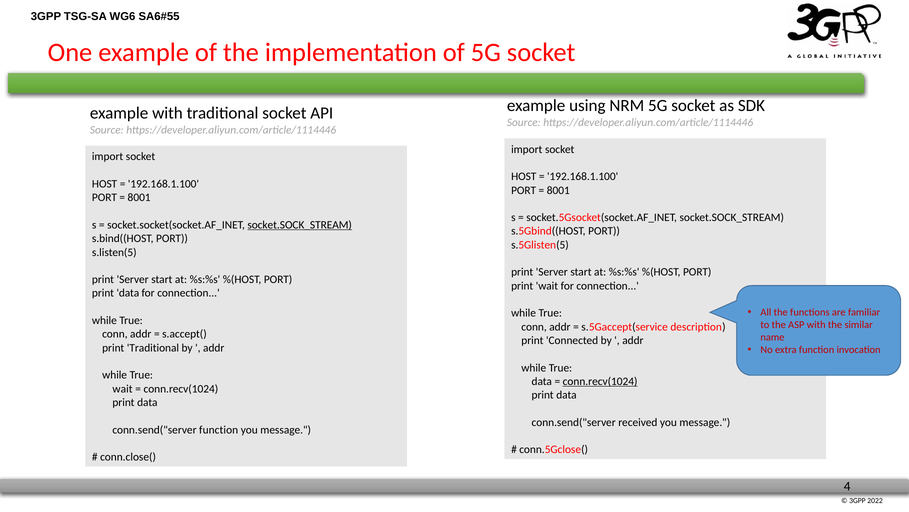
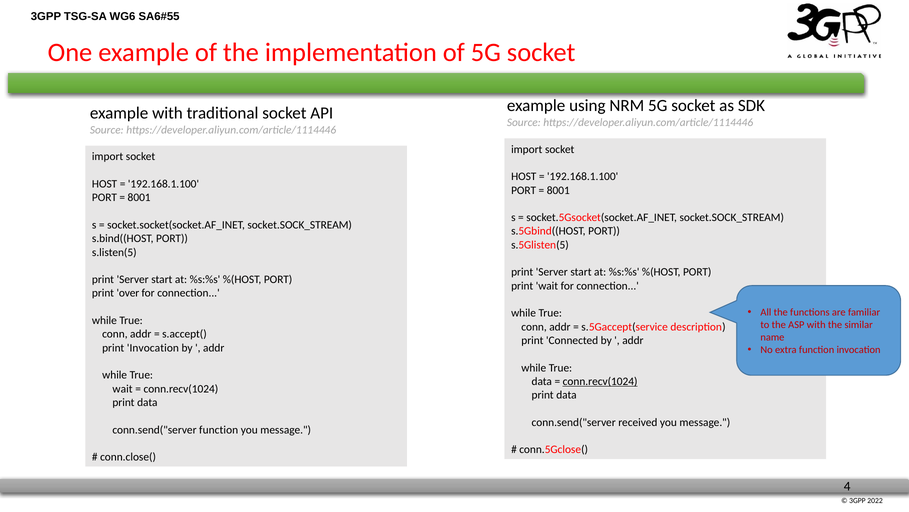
socket.SOCK_STREAM underline: present -> none (300, 225)
data: data -> over (128, 293)
print Traditional: Traditional -> Invocation (153, 347)
